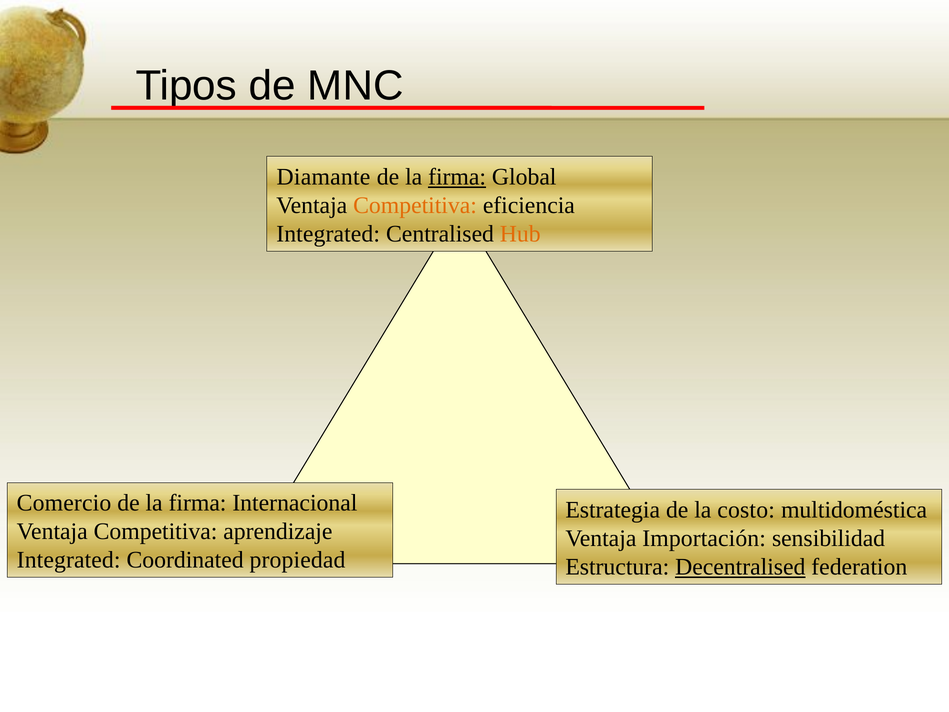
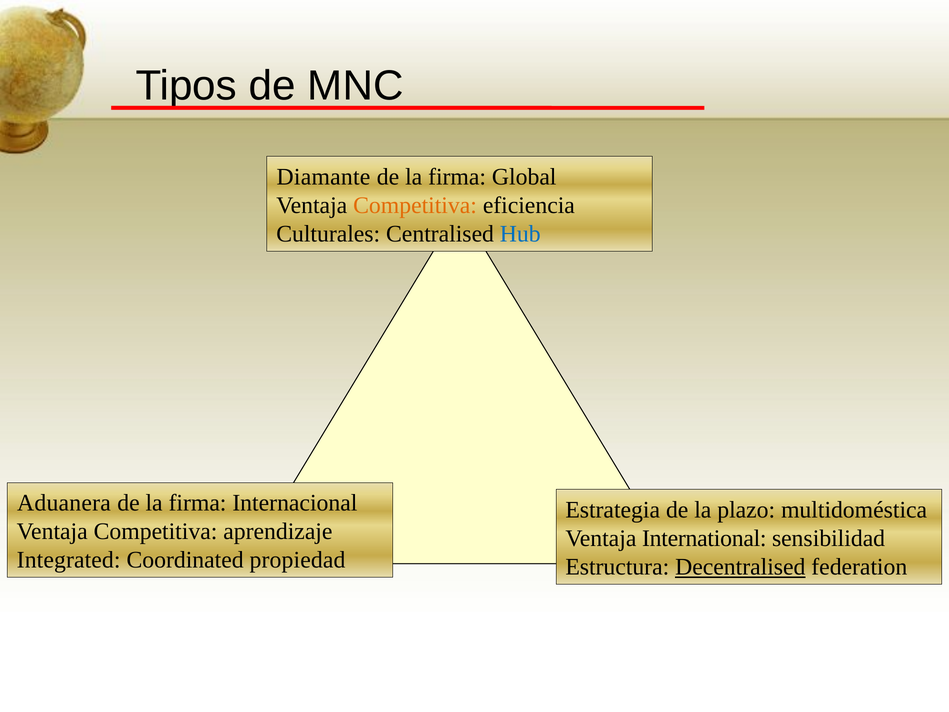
firma underline: present -> none (457, 177)
Integrated: Integrated -> Culturales (328, 234)
Hub colour: orange -> blue (520, 234)
Comercio: Comercio -> Aduanera (64, 503)
costo: costo -> plazo (746, 510)
Importación: Importación -> International (704, 538)
